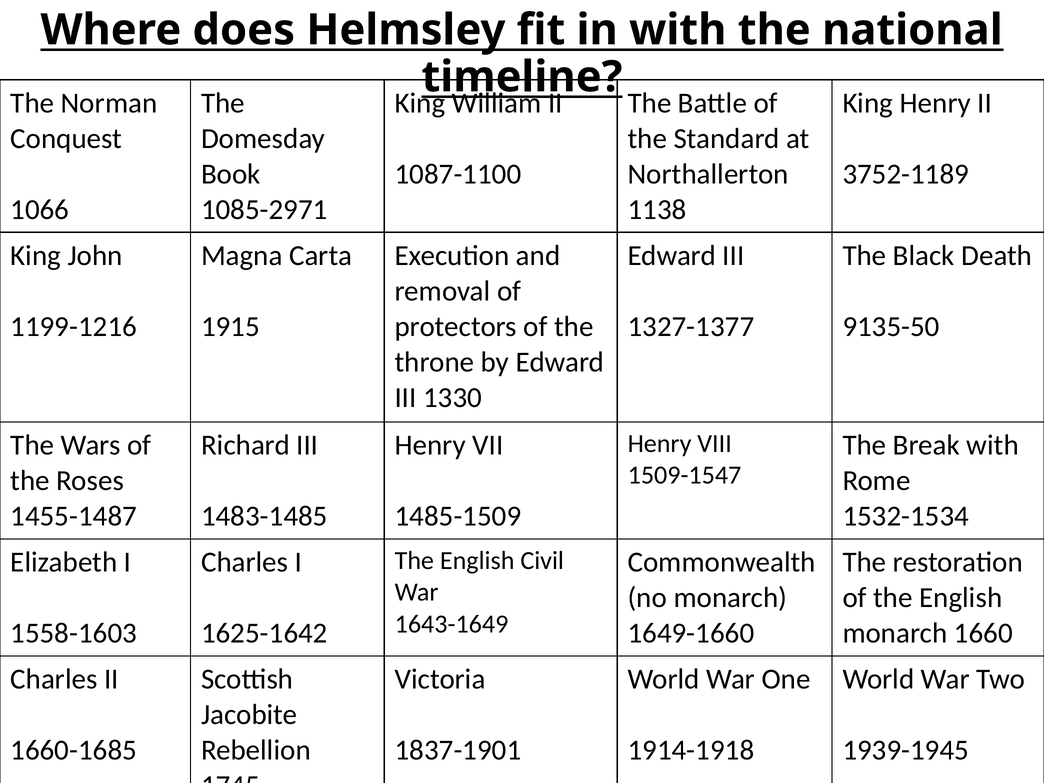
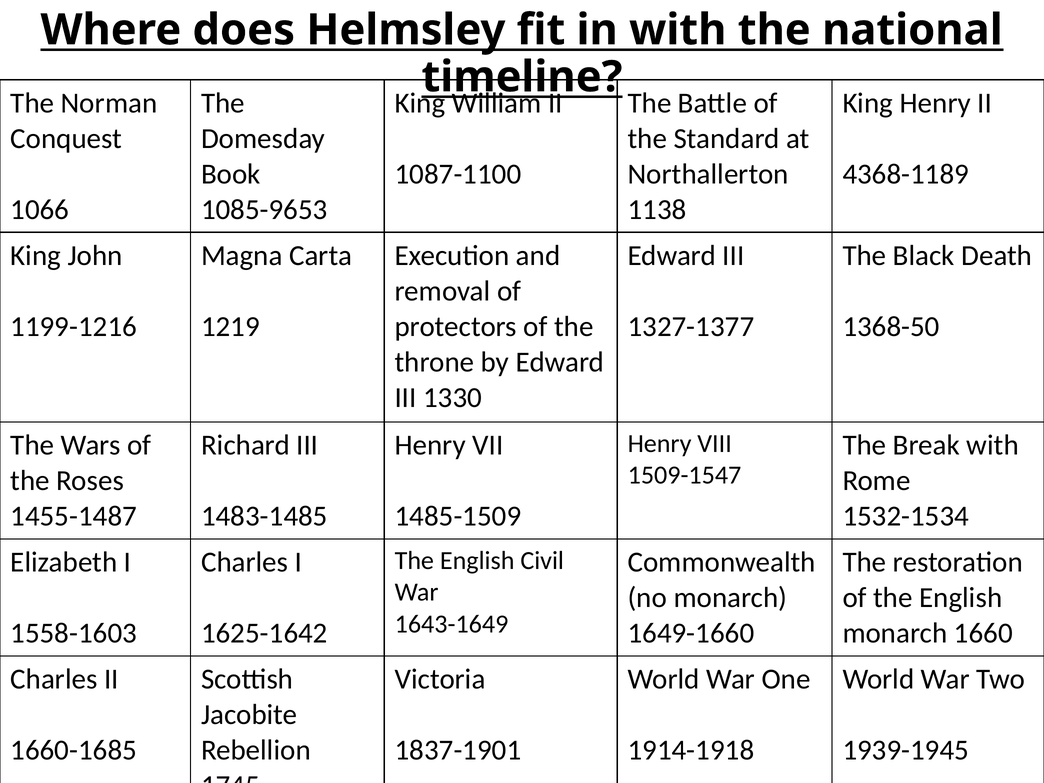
3752-1189: 3752-1189 -> 4368-1189 (906, 174)
1085-2971: 1085-2971 -> 1085-9653 (264, 210)
1915: 1915 -> 1219 (230, 327)
9135-50: 9135-50 -> 1368-50 (891, 327)
